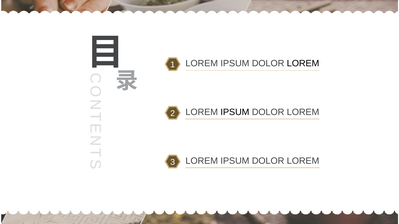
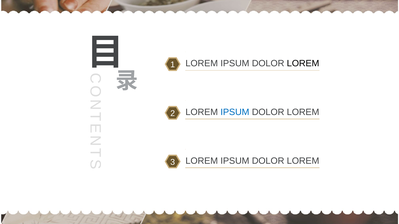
IPSUM colour: black -> blue (235, 112)
